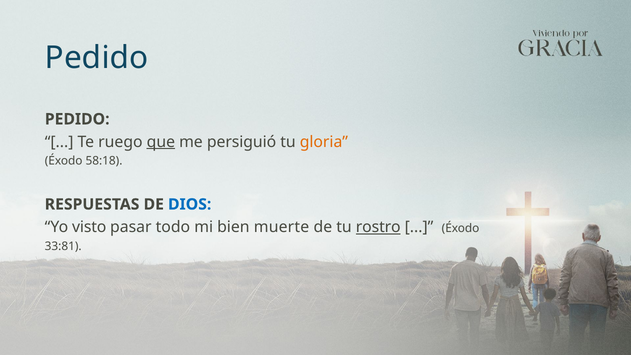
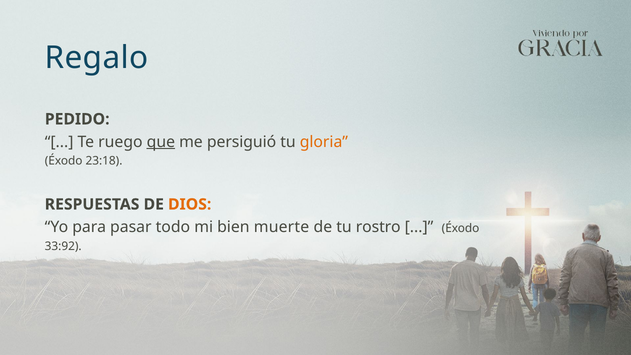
Pedido: Pedido -> Regalo (97, 58)
58:18: 58:18 -> 23:18 (104, 161)
DIOS colour: blue -> orange (190, 204)
visto: visto -> para (89, 227)
rostro underline: present -> none (378, 227)
33:81: 33:81 -> 33:92 (63, 246)
